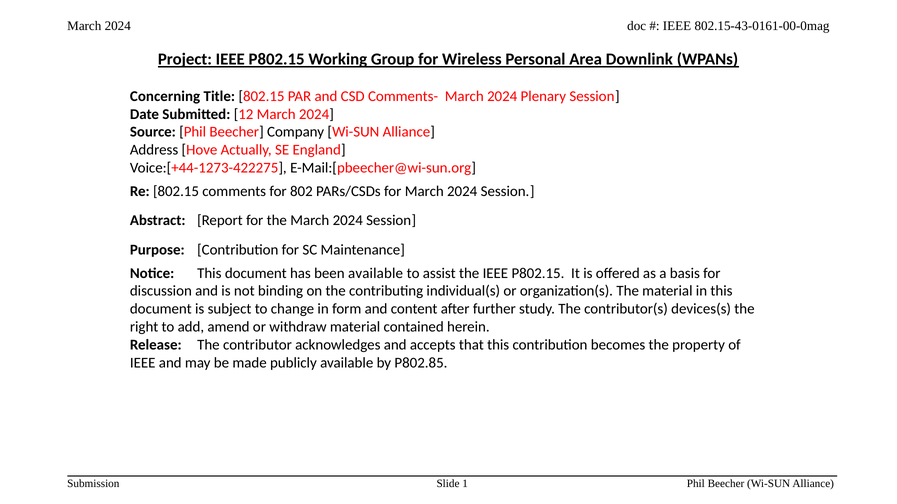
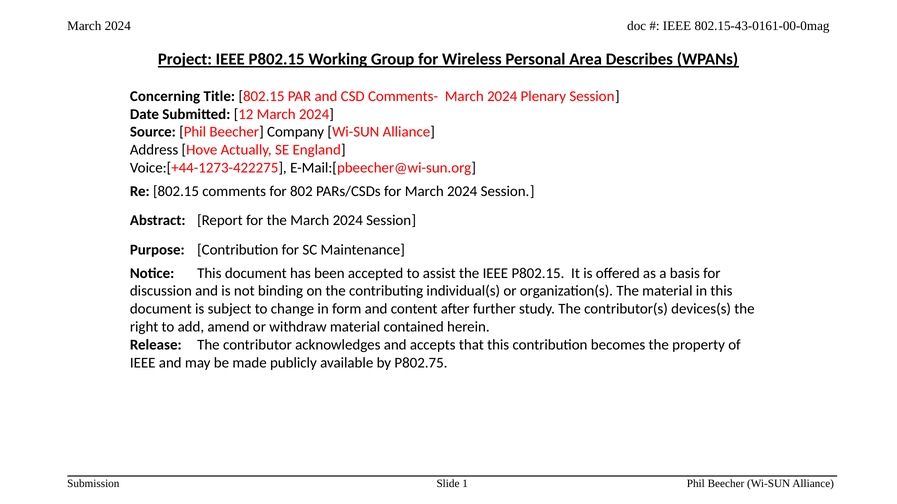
Downlink: Downlink -> Describes (639, 59)
been available: available -> accepted (376, 273)
P802.85: P802.85 -> P802.75 (421, 363)
